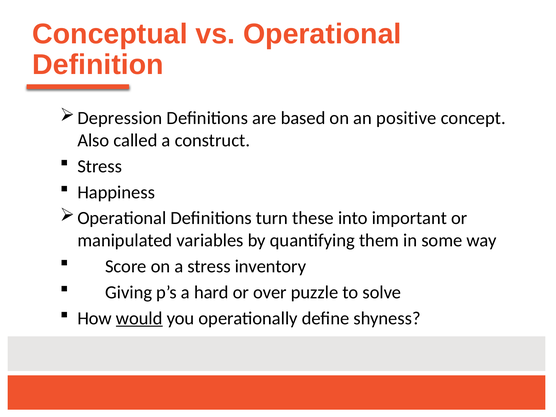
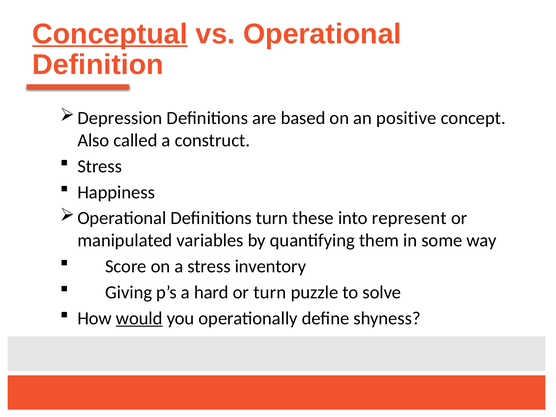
Conceptual underline: none -> present (110, 34)
important: important -> represent (409, 218)
or over: over -> turn (270, 292)
